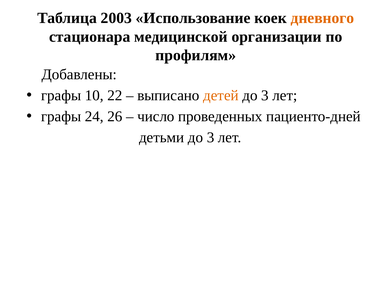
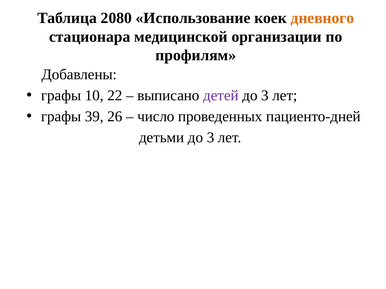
2003: 2003 -> 2080 (116, 18)
детей colour: orange -> purple (221, 96)
24: 24 -> 39 (94, 117)
